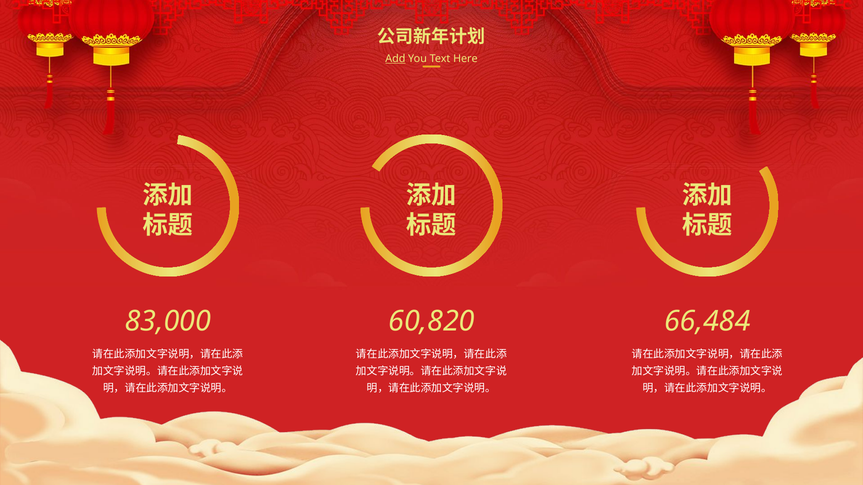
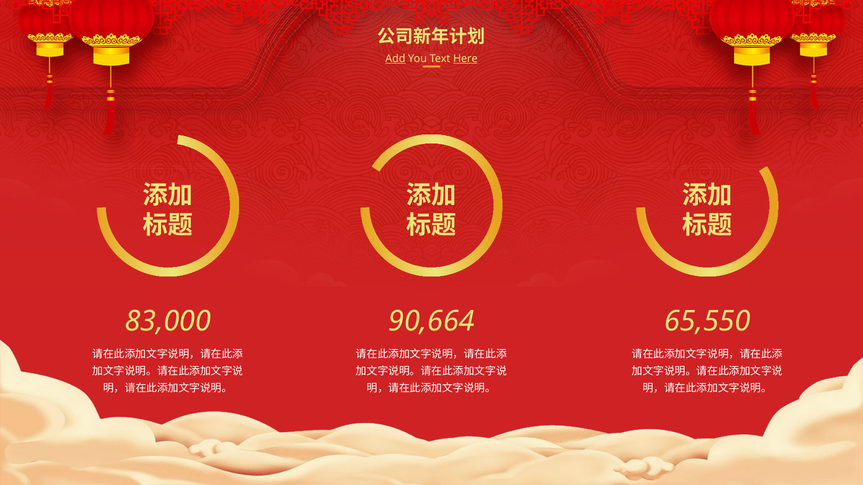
Here underline: none -> present (465, 59)
60,820: 60,820 -> 90,664 (431, 322)
66,484: 66,484 -> 65,550 (707, 322)
